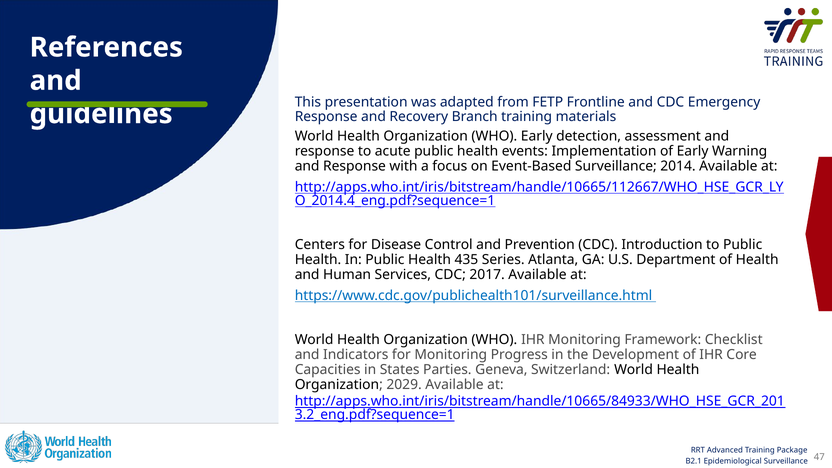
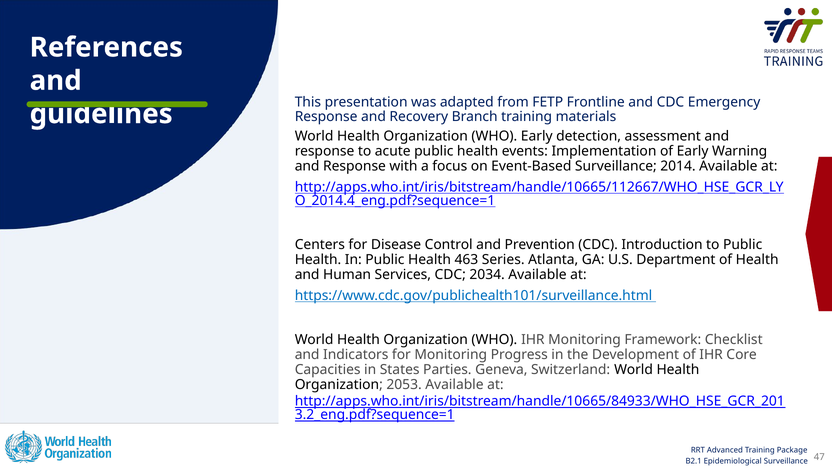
435: 435 -> 463 (466, 260)
2017: 2017 -> 2034 (487, 275)
2029: 2029 -> 2053 (404, 385)
